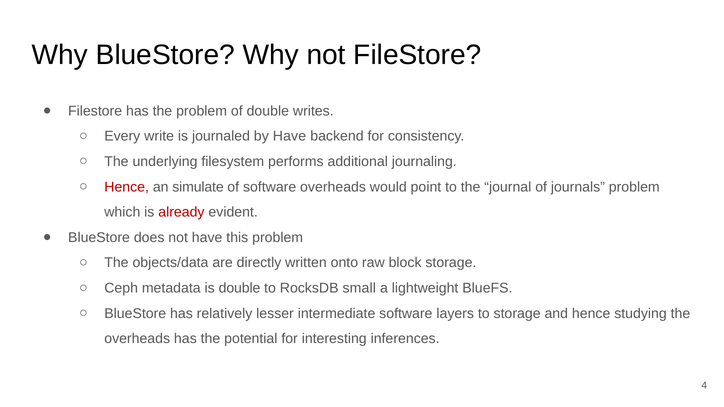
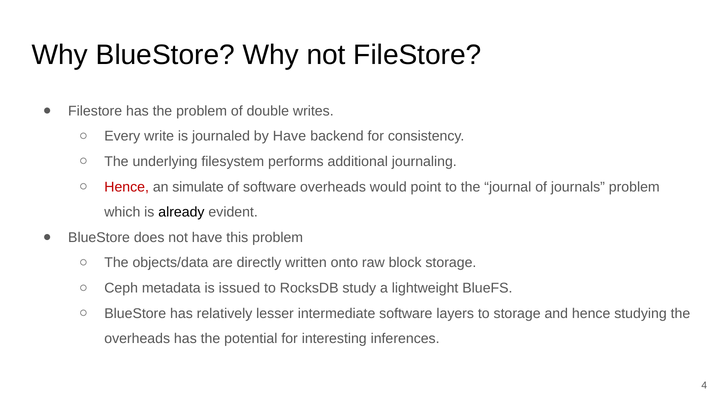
already colour: red -> black (181, 212)
is double: double -> issued (239, 288)
small: small -> study (359, 288)
